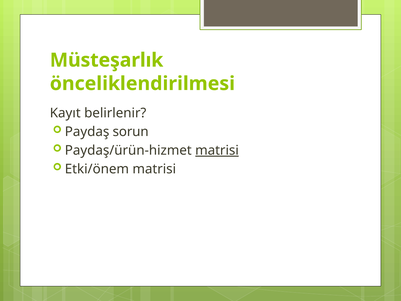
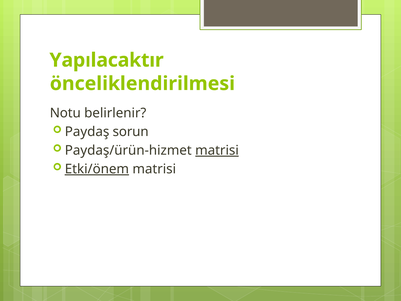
Müsteşarlık: Müsteşarlık -> Yapılacaktır (107, 60)
Kayıt: Kayıt -> Notu (65, 113)
Etki/önem underline: none -> present (97, 169)
